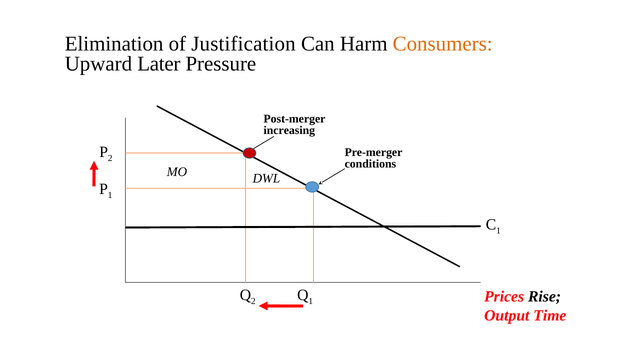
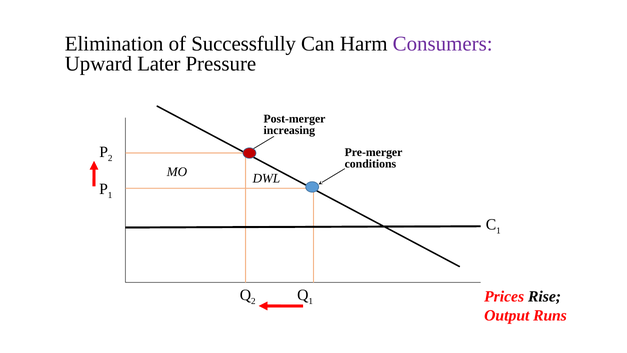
Justification: Justification -> Successfully (244, 44)
Consumers colour: orange -> purple (443, 44)
Time: Time -> Runs (550, 315)
